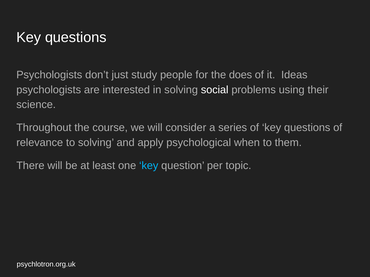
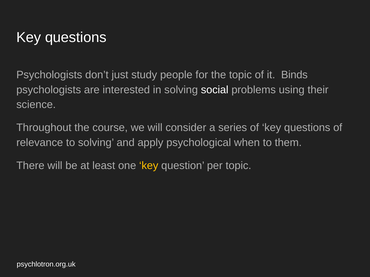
the does: does -> topic (240, 75)
Ideas: Ideas -> Binds (294, 75)
key colour: light blue -> yellow (149, 166)
